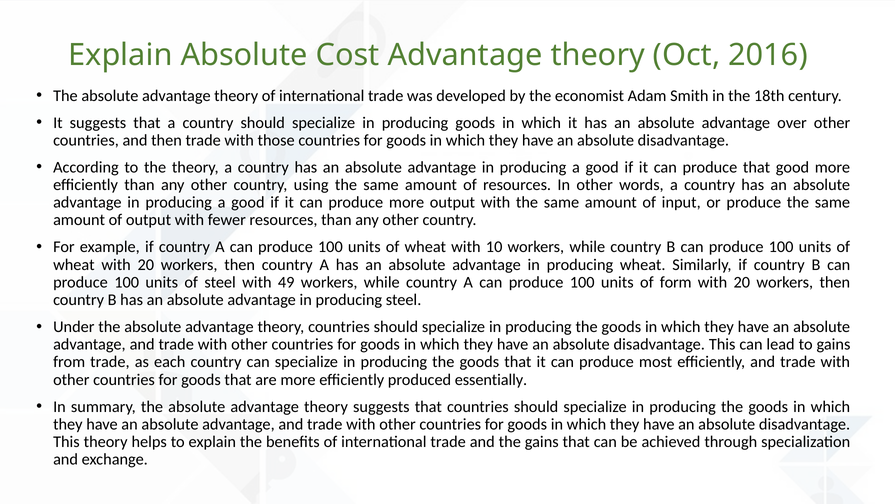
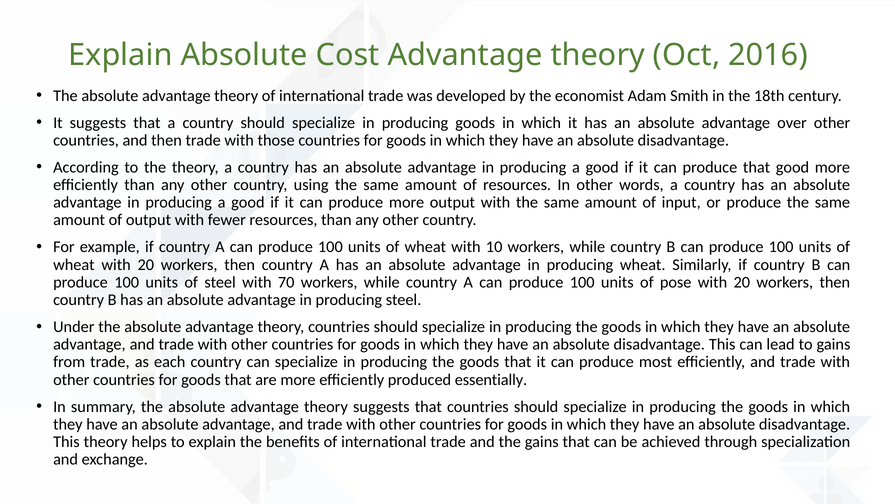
49: 49 -> 70 (286, 282)
form: form -> pose (676, 282)
